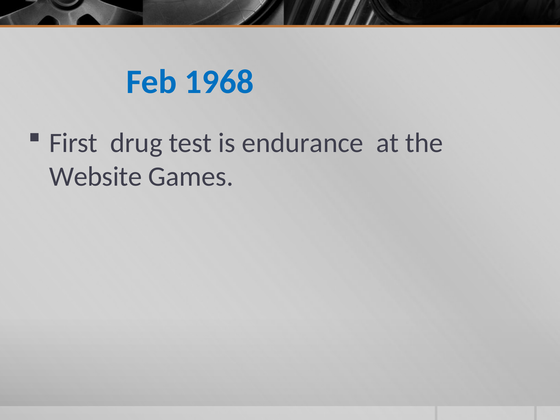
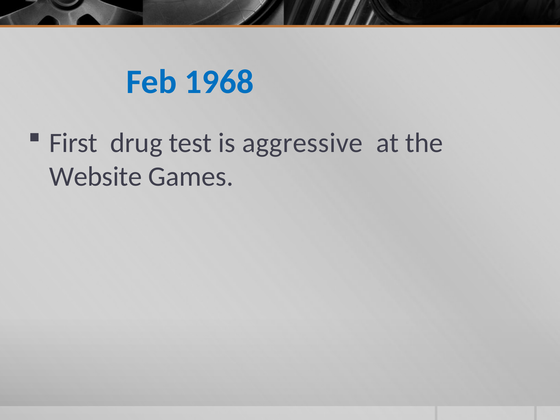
endurance: endurance -> aggressive (303, 143)
